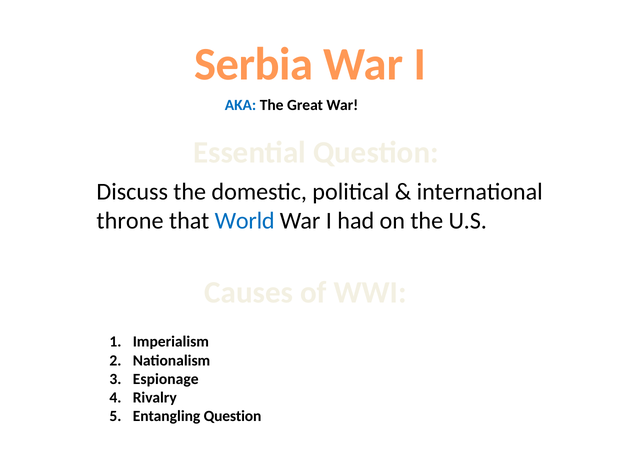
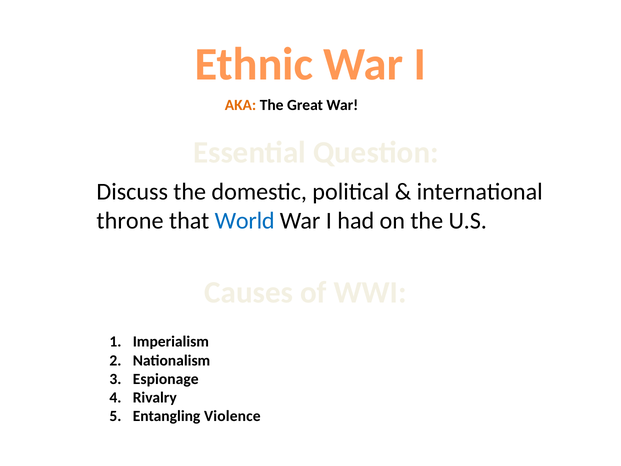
Serbia: Serbia -> Ethnic (254, 65)
AKA colour: blue -> orange (240, 105)
Entangling Question: Question -> Violence (232, 416)
